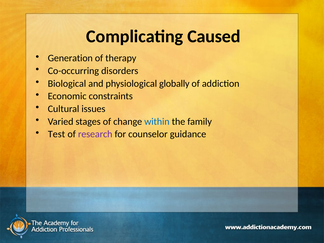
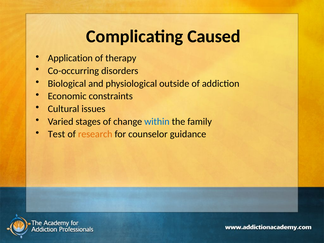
Generation: Generation -> Application (70, 58)
globally: globally -> outside (174, 84)
research colour: purple -> orange (95, 134)
